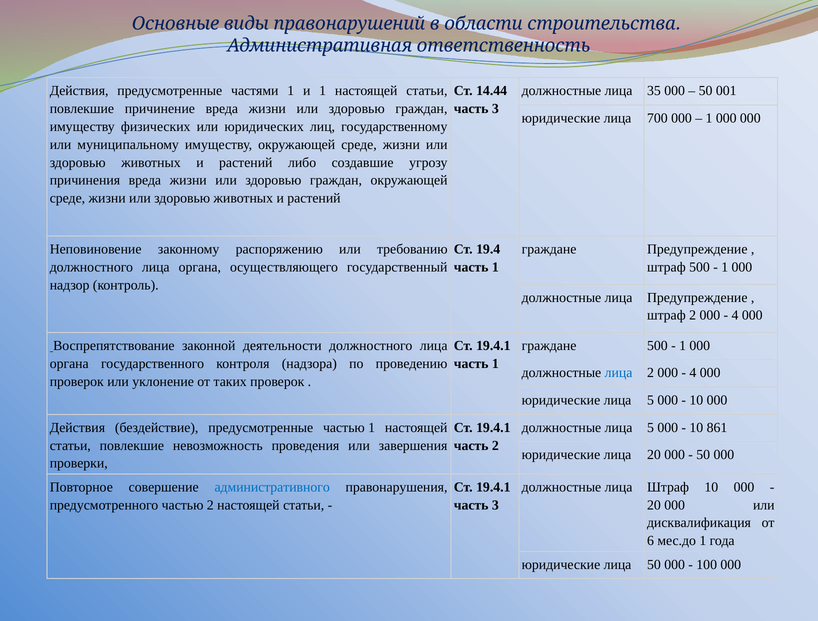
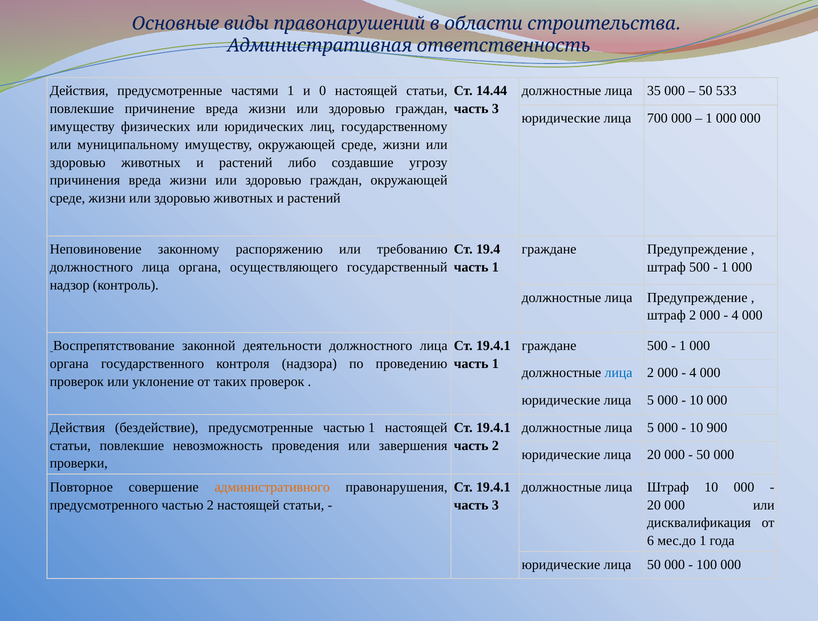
и 1: 1 -> 0 (323, 91)
001: 001 -> 533 (726, 91)
861: 861 -> 900 (717, 427)
административного colour: blue -> orange (272, 487)
